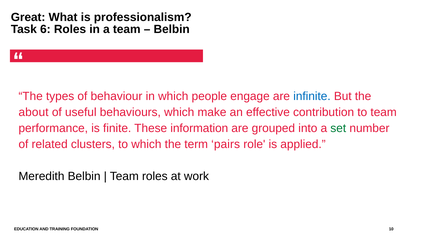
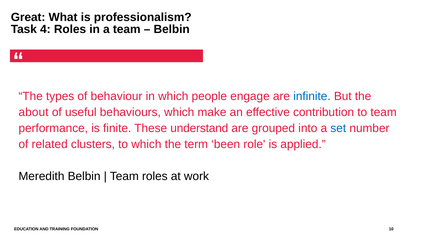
6: 6 -> 4 (45, 29)
information: information -> understand (199, 128)
set colour: green -> blue (338, 128)
pairs: pairs -> been (226, 144)
